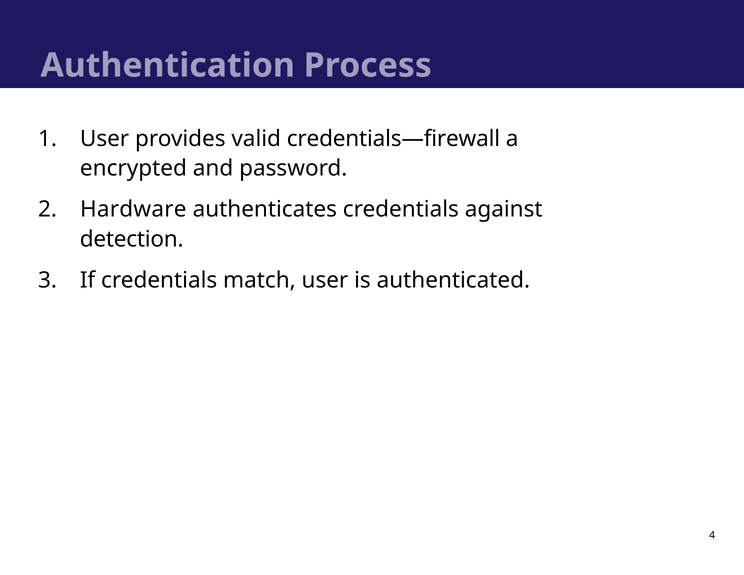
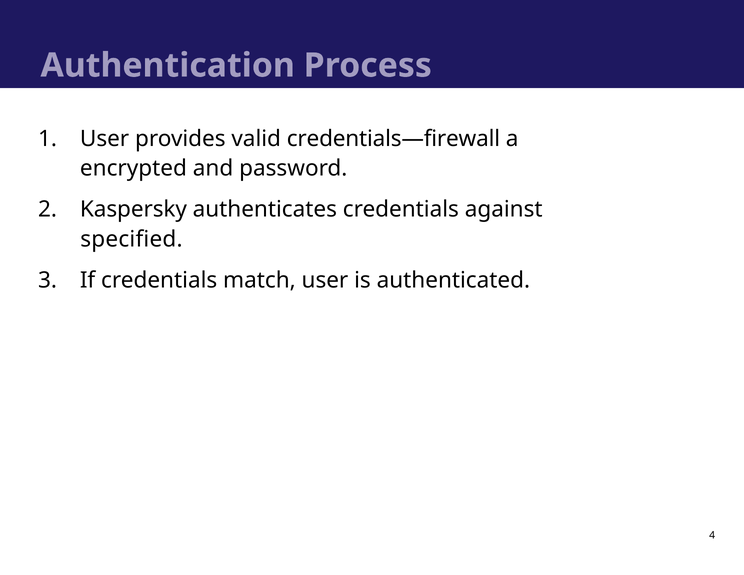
Hardware: Hardware -> Kaspersky (133, 209)
detection: detection -> specified (131, 239)
